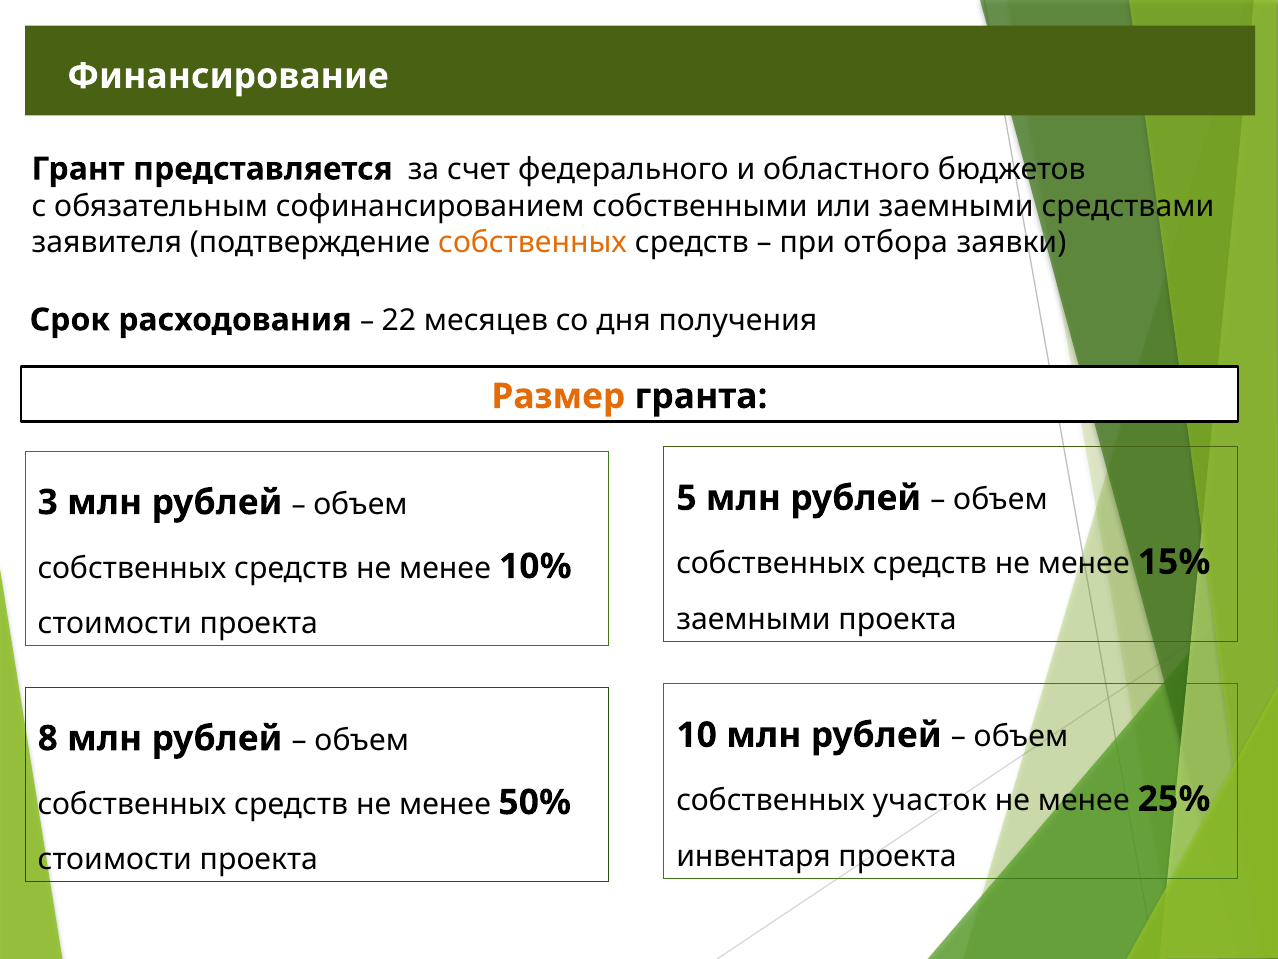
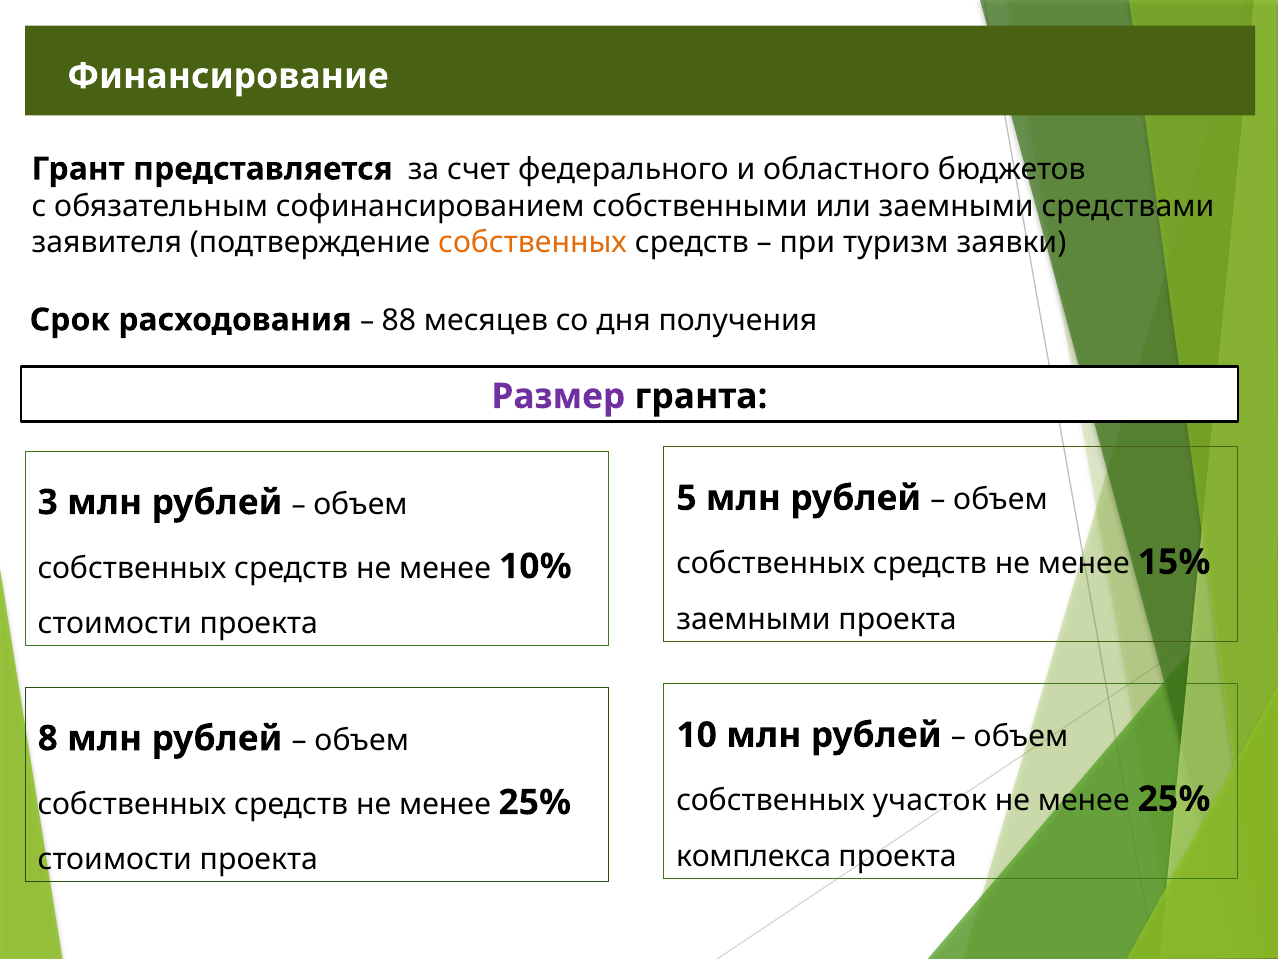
отбора: отбора -> туризм (896, 242)
22: 22 -> 88 (399, 320)
Размер colour: orange -> purple (558, 396)
средств не менее 50%: 50% -> 25% (535, 802)
инвентаря: инвентаря -> комплекса (754, 856)
